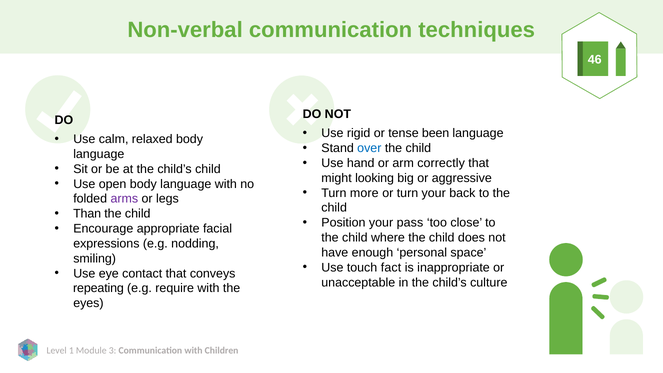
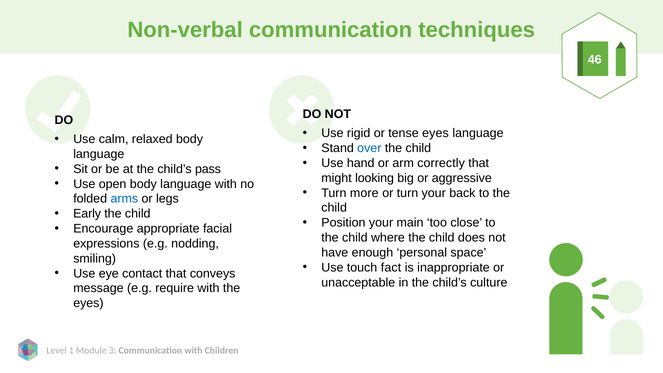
tense been: been -> eyes (435, 133)
child’s child: child -> pass (208, 169)
arms colour: purple -> blue (124, 199)
Than: Than -> Early (87, 214)
pass: pass -> main (410, 223)
repeating: repeating -> message (98, 288)
